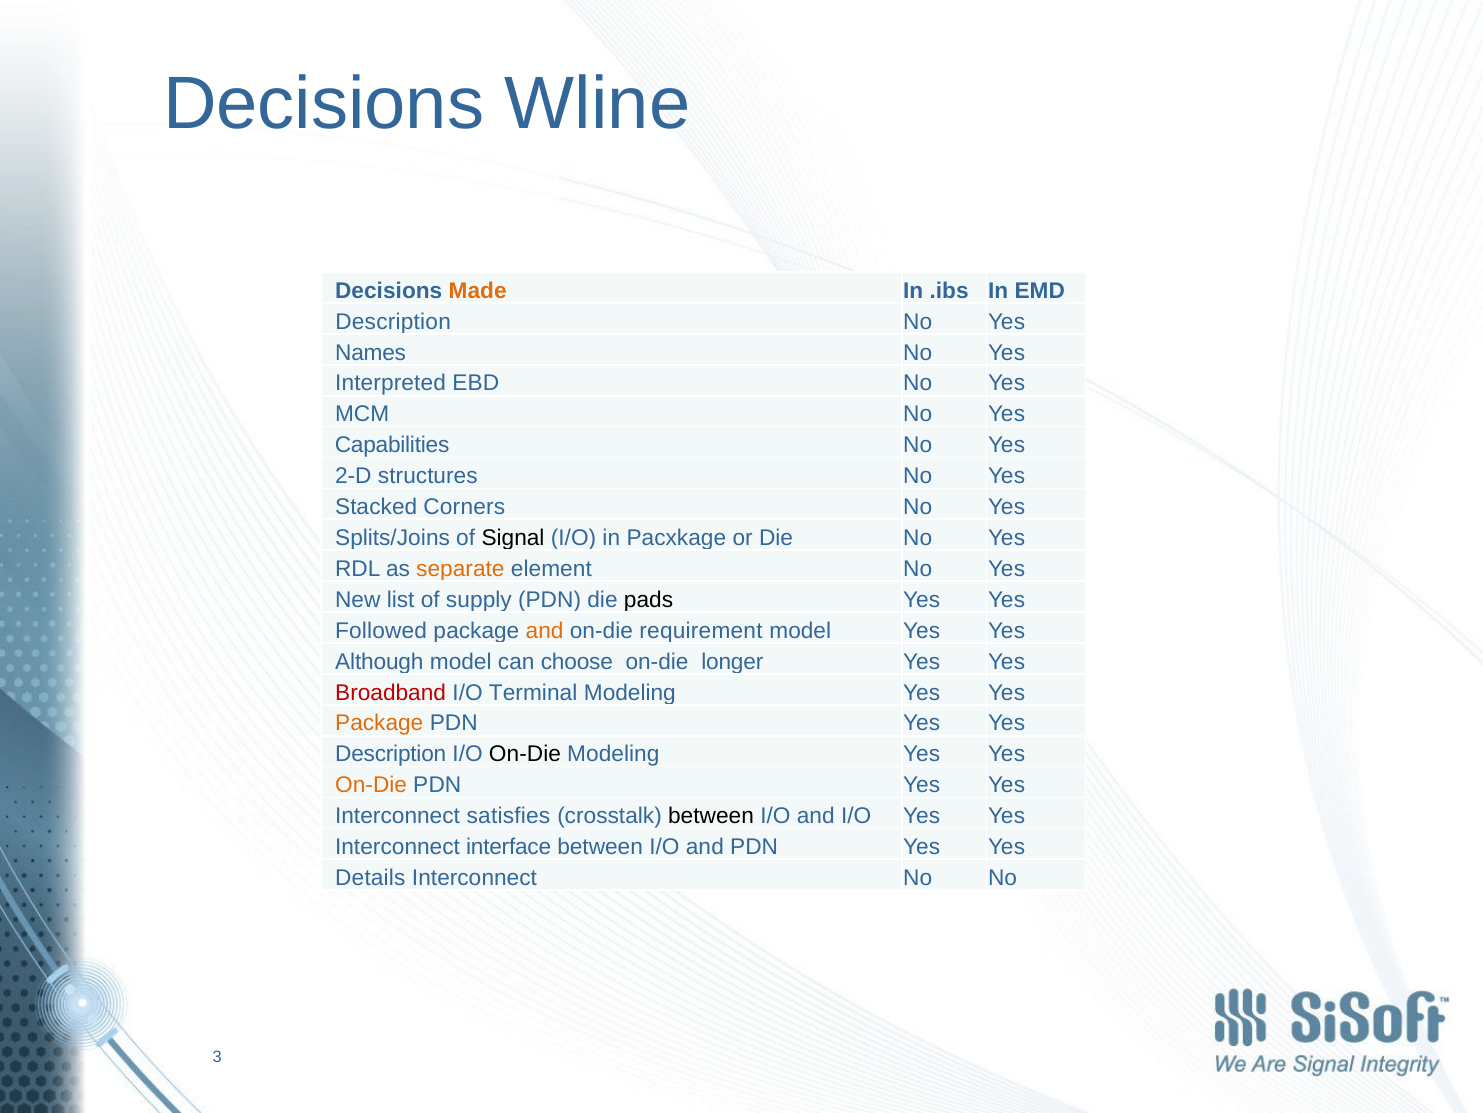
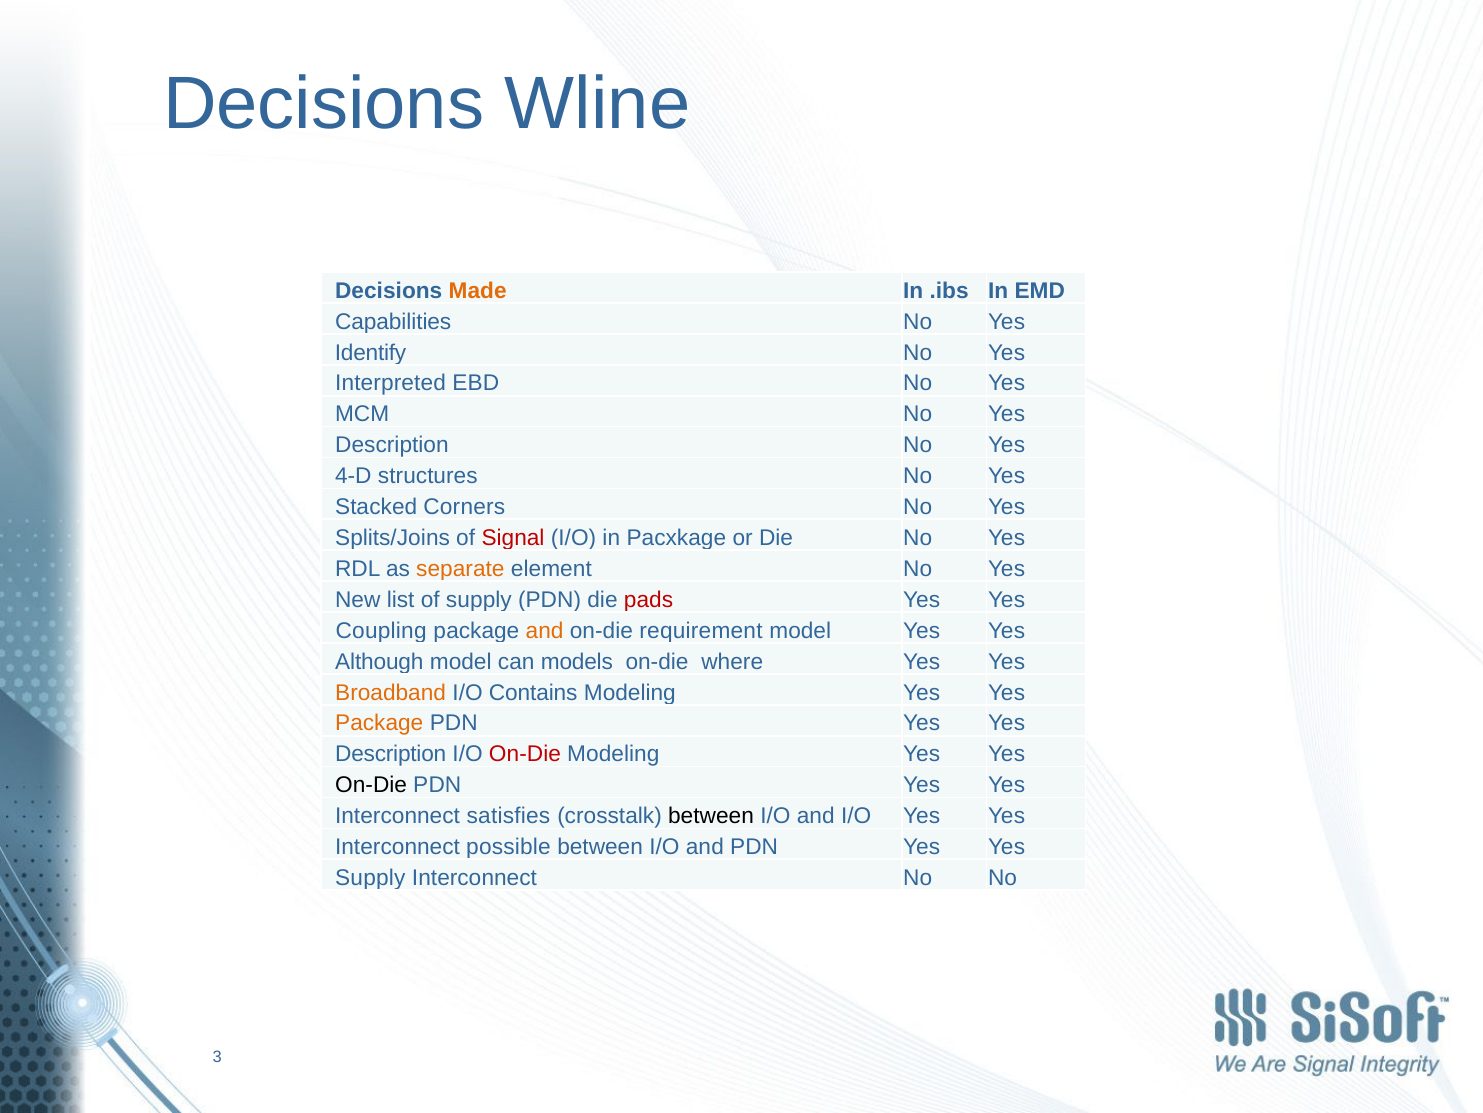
Description: Description -> Capabilities (393, 321)
Names: Names -> Identify (371, 352)
Capabilities: Capabilities -> Description (392, 445)
2-D: 2-D -> 4-D (353, 476)
Signal colour: black -> red (513, 538)
pads colour: black -> red (649, 599)
Followed: Followed -> Coupling (381, 630)
choose: choose -> models (577, 661)
longer: longer -> where (732, 661)
Broadband colour: red -> orange (391, 692)
Terminal: Terminal -> Contains (533, 692)
On-Die colour: black -> red (525, 754)
On-Die colour: orange -> black (371, 785)
interface: interface -> possible (508, 847)
Details: Details -> Supply (370, 877)
